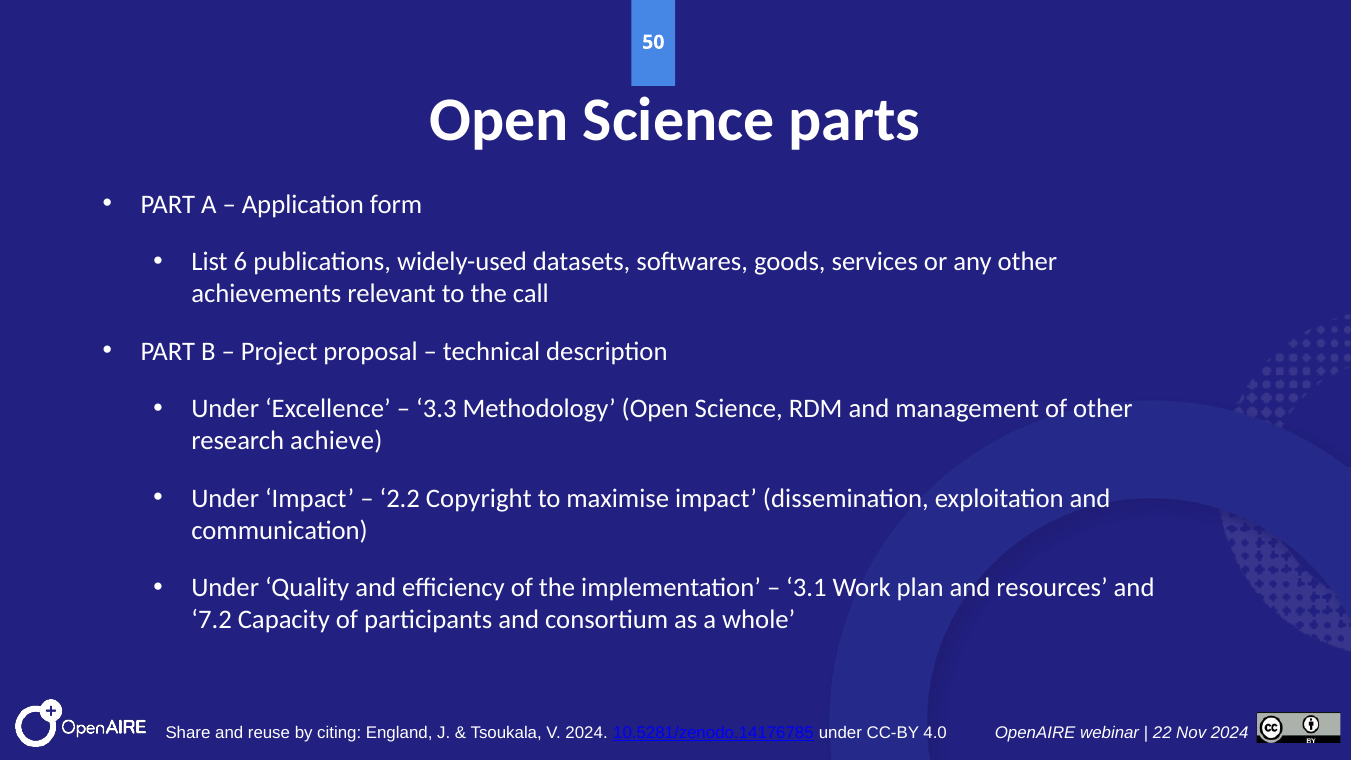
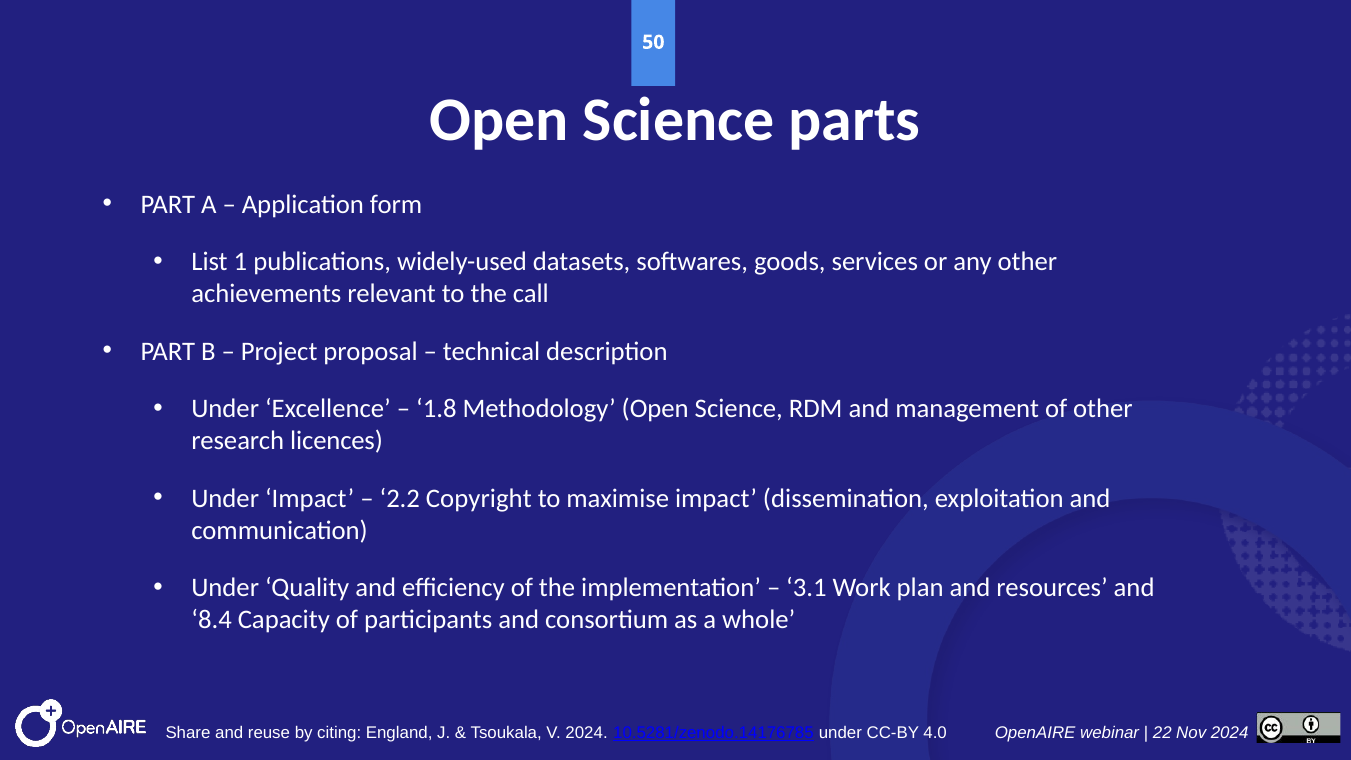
6: 6 -> 1 (240, 262)
3.3: 3.3 -> 1.8 (436, 409)
achieve: achieve -> licences (337, 441)
7.2: 7.2 -> 8.4 (212, 620)
